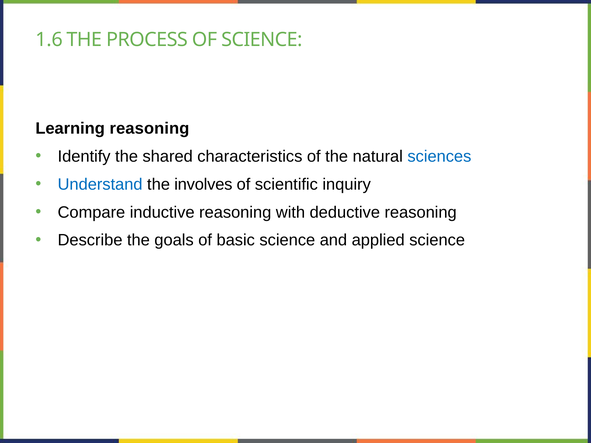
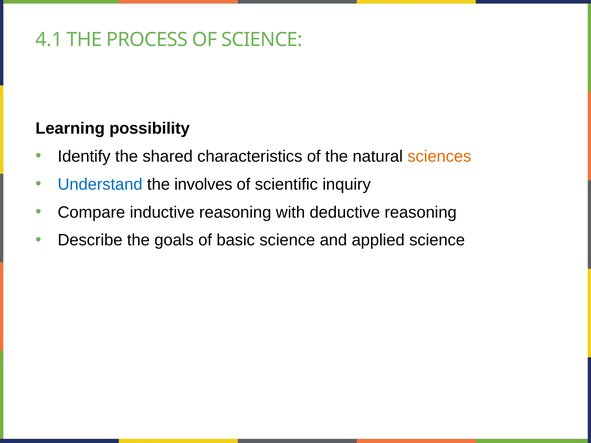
1.6: 1.6 -> 4.1 (49, 40)
Learning reasoning: reasoning -> possibility (150, 129)
sciences colour: blue -> orange (439, 157)
